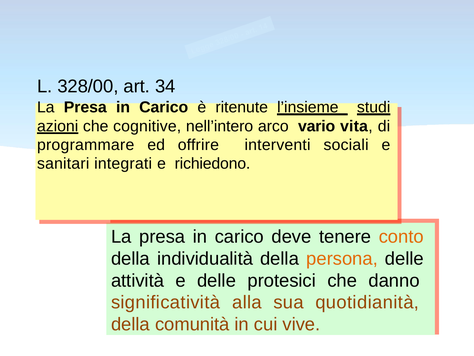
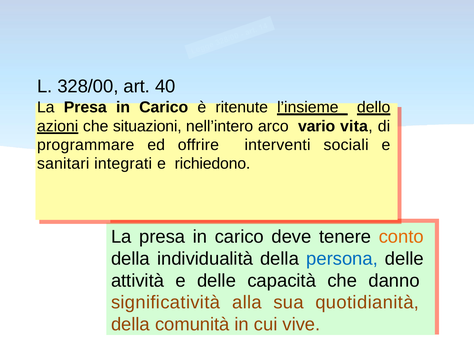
34: 34 -> 40 (165, 86)
studi: studi -> dello (374, 107)
cognitive: cognitive -> situazioni (147, 126)
persona colour: orange -> blue (342, 258)
protesici: protesici -> capacità (282, 280)
